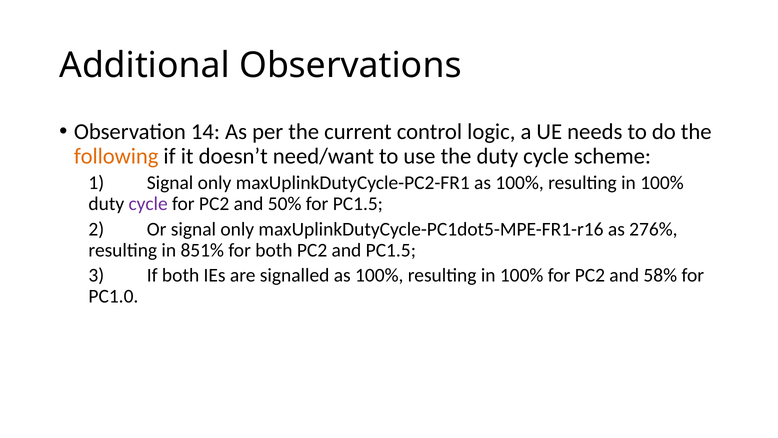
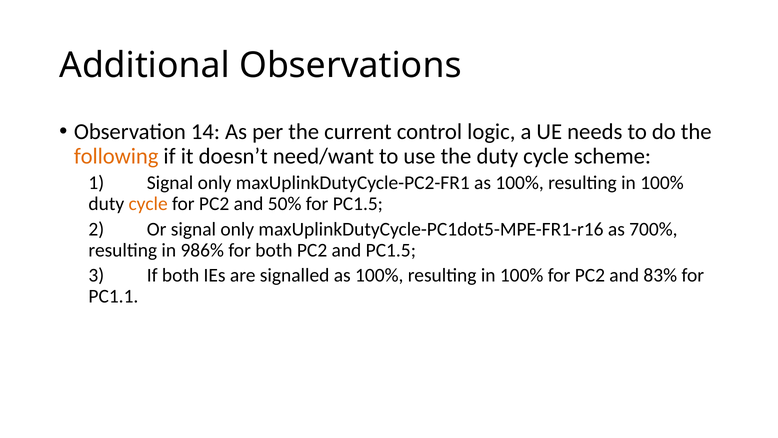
cycle colour: purple -> orange (148, 204)
276%: 276% -> 700% (653, 229)
851%: 851% -> 986% (202, 250)
58%: 58% -> 83% (660, 275)
PC1.0: PC1.0 -> PC1.1 (113, 296)
